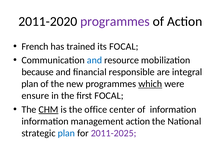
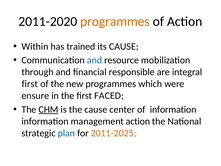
programmes colour: purple -> orange (115, 21)
French: French -> Within (35, 46)
its FOCAL: FOCAL -> CAUSE (124, 46)
because: because -> through (38, 72)
plan: plan -> first (30, 84)
which underline: present -> none (150, 84)
first FOCAL: FOCAL -> FACED (109, 96)
the office: office -> cause (96, 109)
2011-2025 colour: purple -> orange (114, 133)
